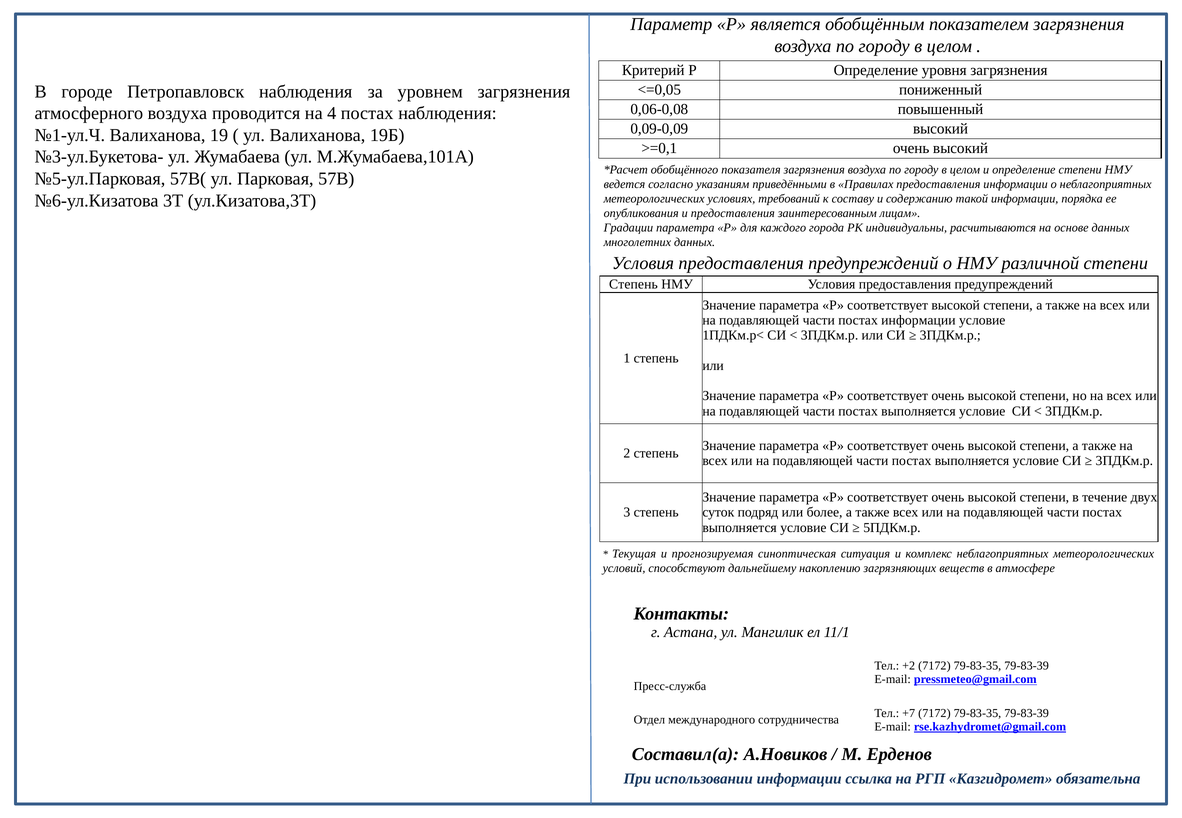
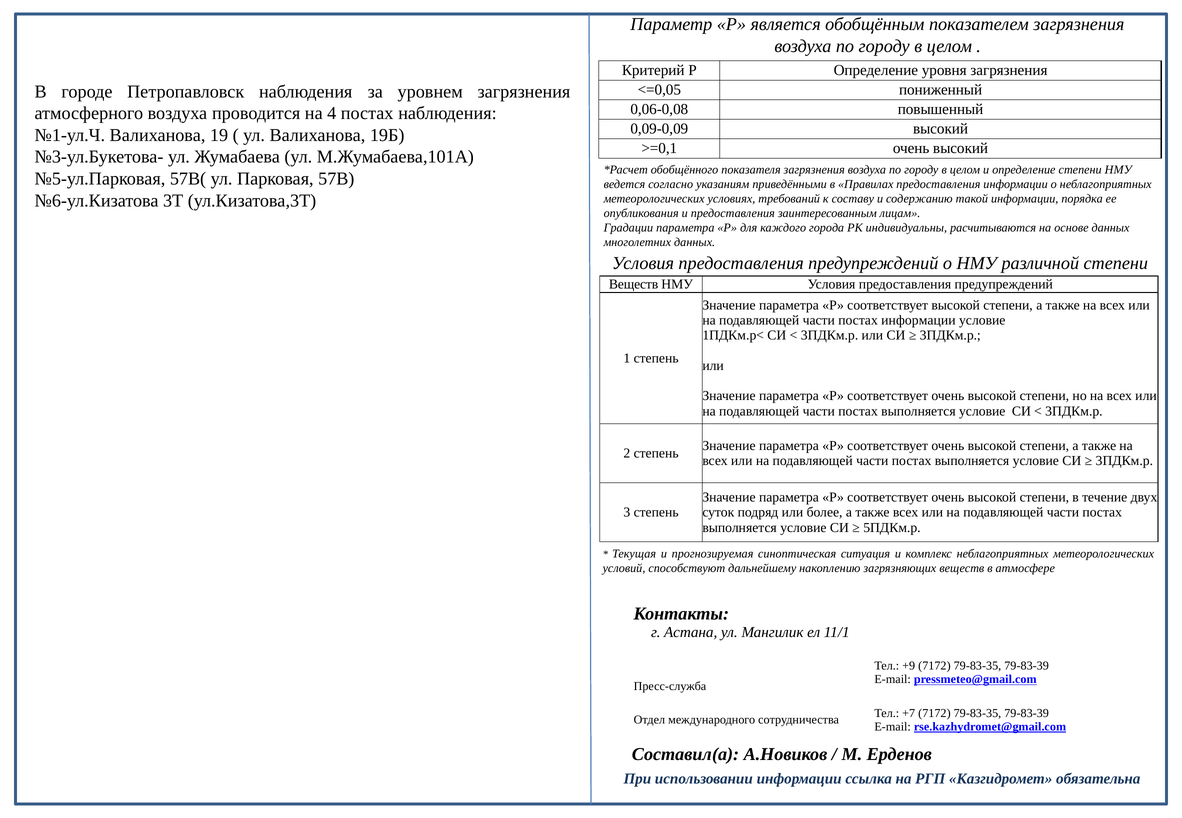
Степень: Степень -> Веществ (634, 284)
+2: +2 -> +9 (909, 666)
